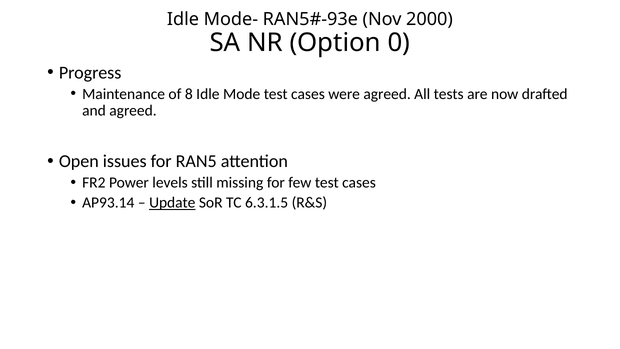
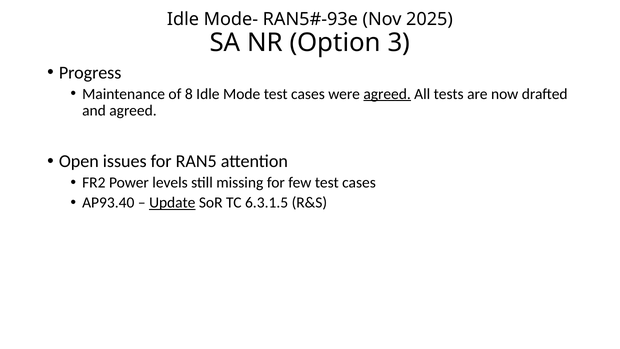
2000: 2000 -> 2025 (429, 19)
0: 0 -> 3 (399, 43)
agreed underline: none -> present (387, 94)
AP93.14: AP93.14 -> AP93.40 (108, 202)
